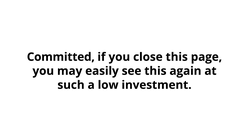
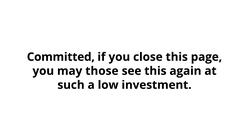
easily: easily -> those (102, 71)
